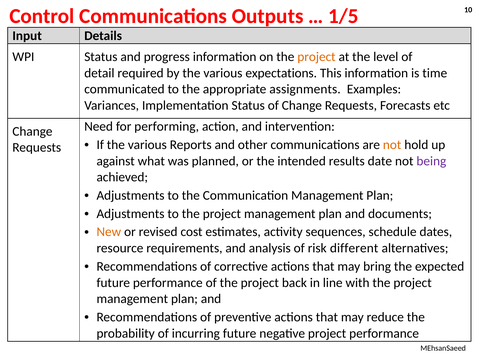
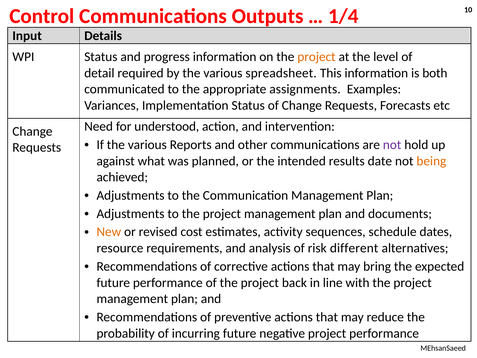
1/5: 1/5 -> 1/4 (343, 16)
expectations: expectations -> spreadsheet (281, 73)
time: time -> both (435, 73)
performing: performing -> understood (167, 126)
not colour: orange -> purple (392, 145)
being colour: purple -> orange (431, 161)
